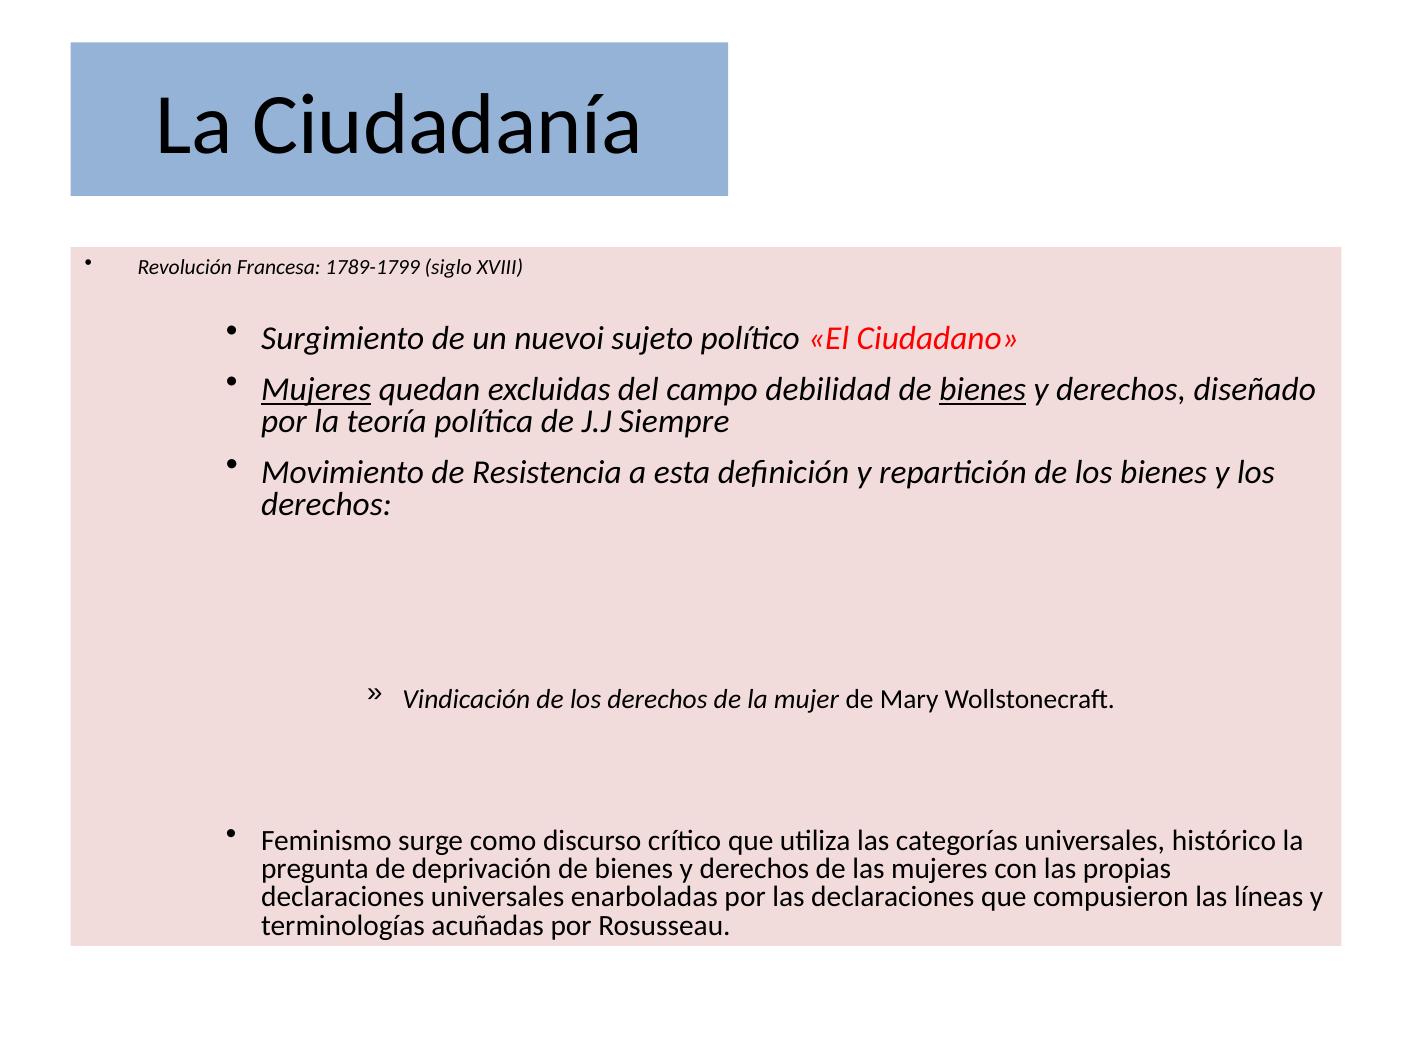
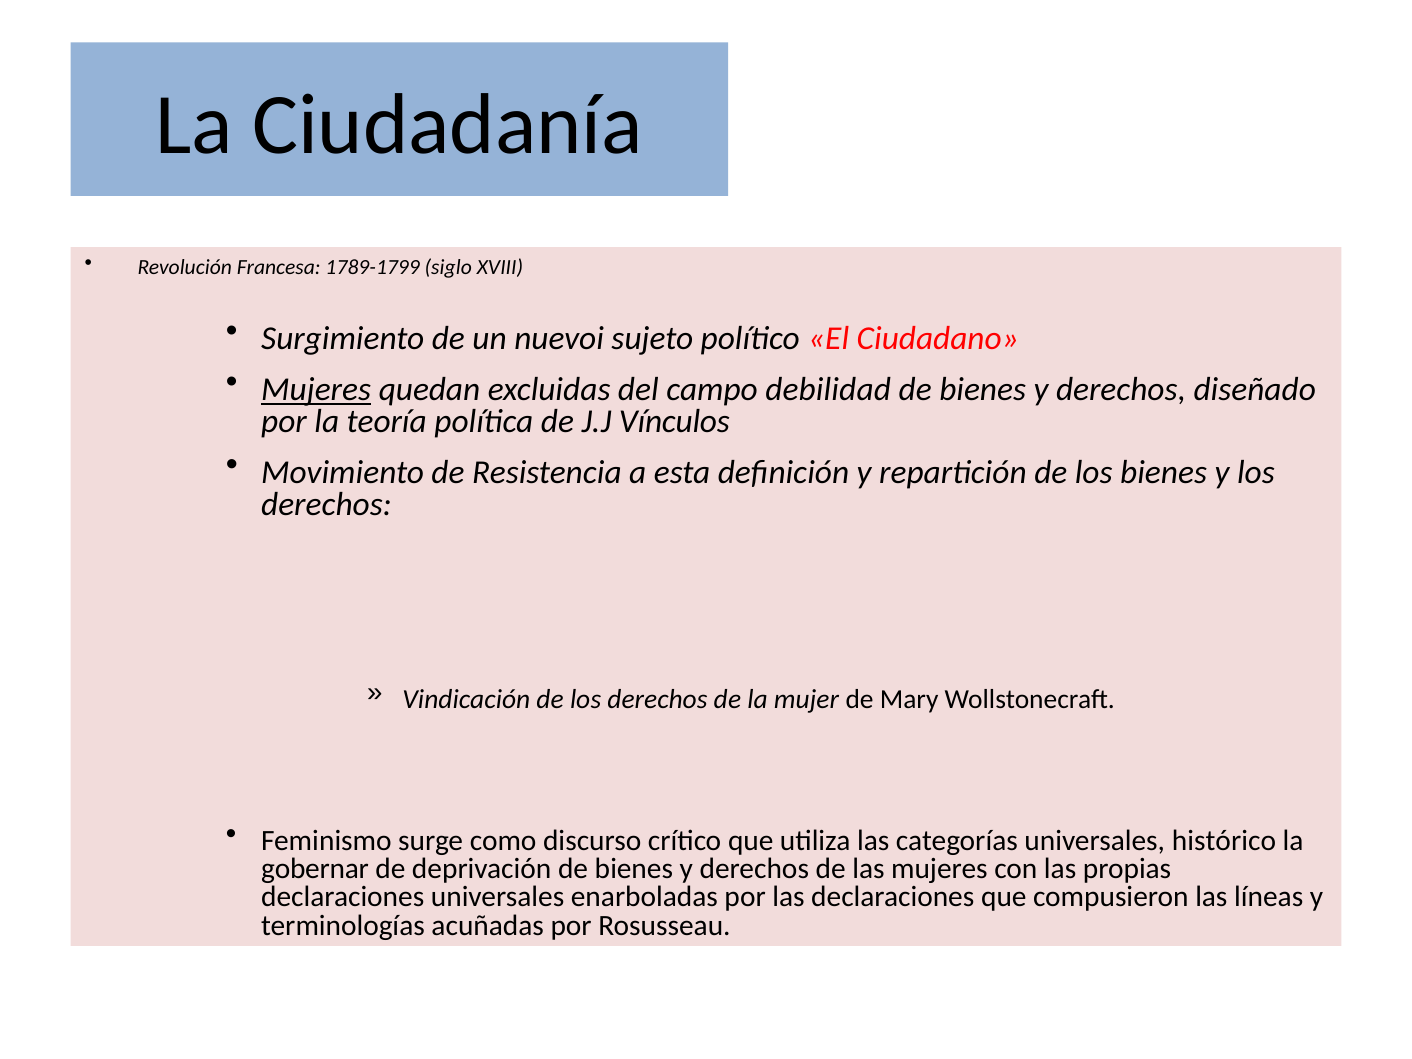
bienes underline: present -> none (983, 389)
Siempre: Siempre -> Vínculos (674, 421)
pregunta: pregunta -> gobernar (315, 869)
